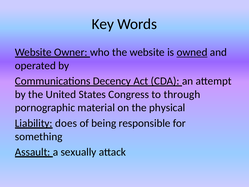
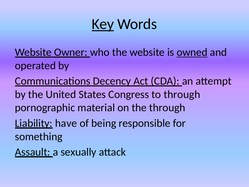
Key underline: none -> present (103, 24)
the physical: physical -> through (167, 108)
does: does -> have (66, 123)
